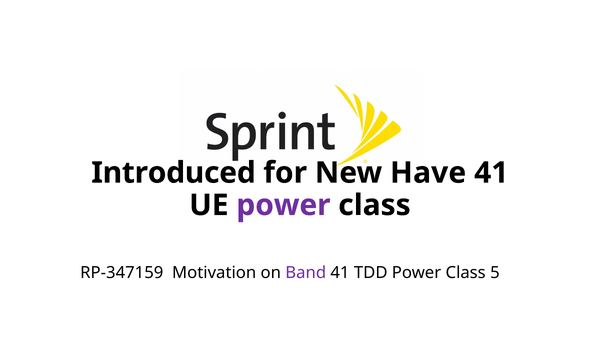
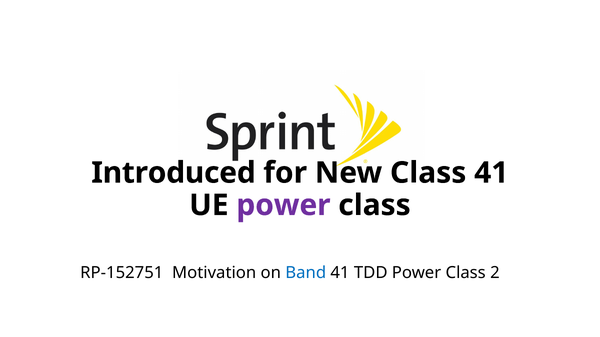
New Have: Have -> Class (428, 173)
RP-347159: RP-347159 -> RP-152751 (122, 273)
Band colour: purple -> blue (306, 273)
5: 5 -> 2 (495, 273)
